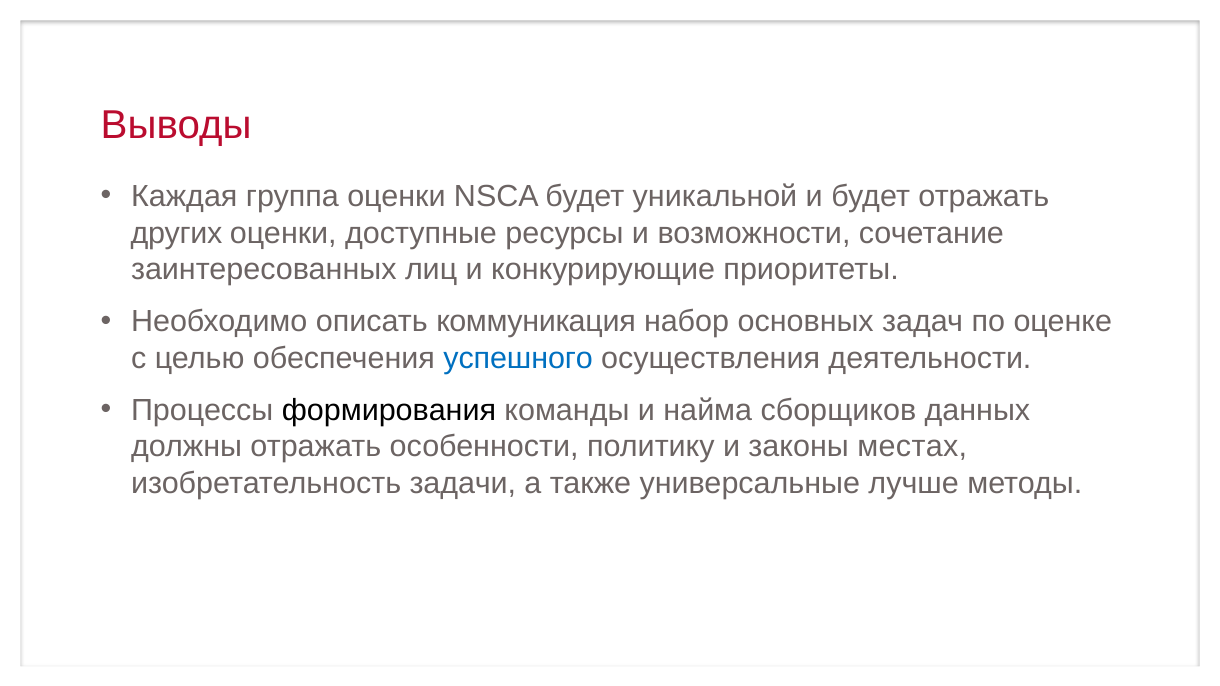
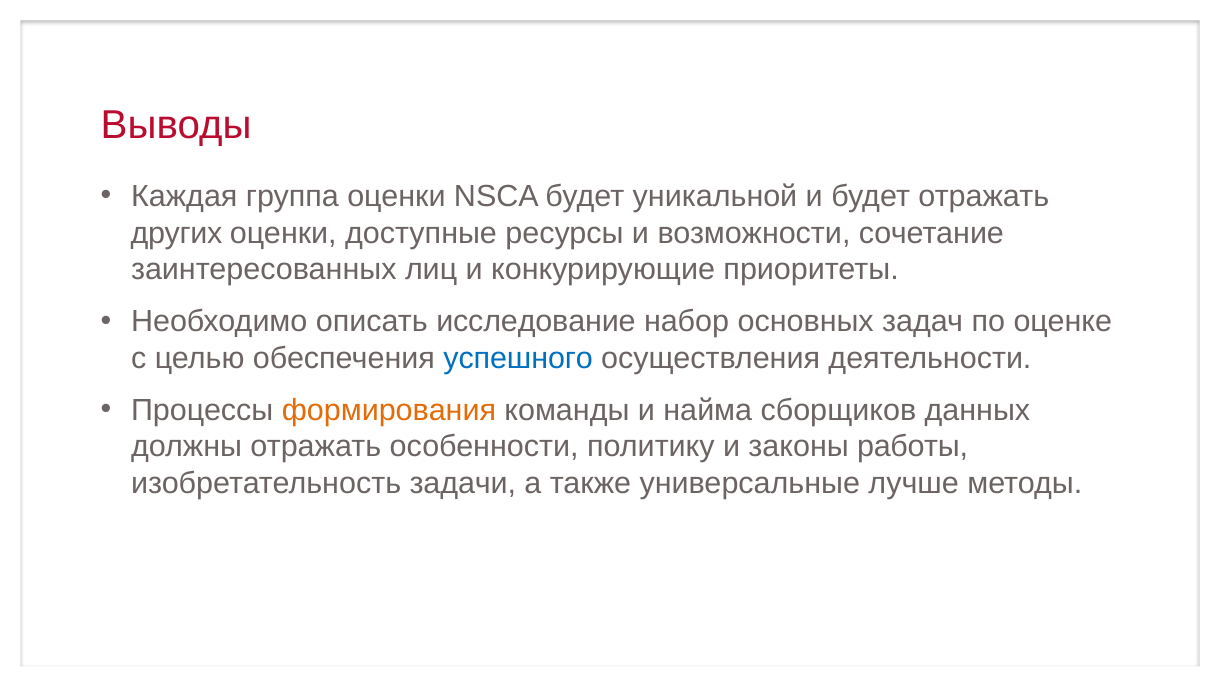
коммуникация: коммуникация -> исследование (536, 322)
формирования colour: black -> orange (389, 410)
местах: местах -> работы (913, 447)
